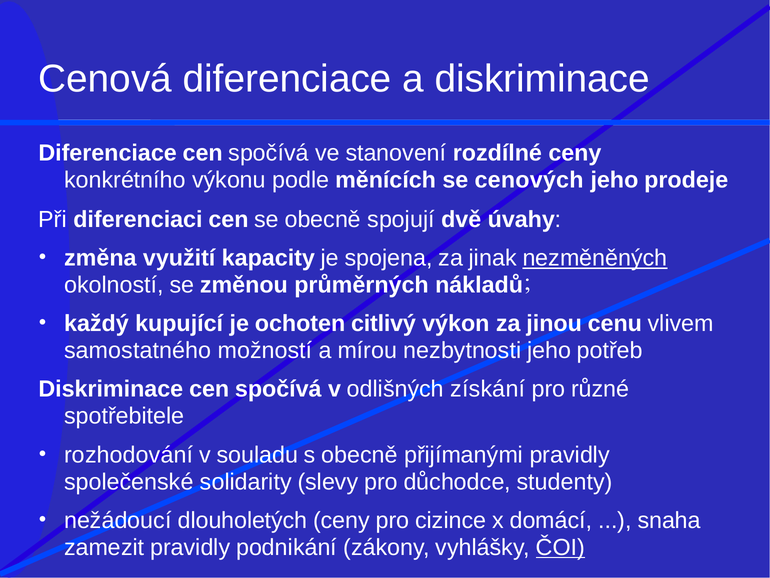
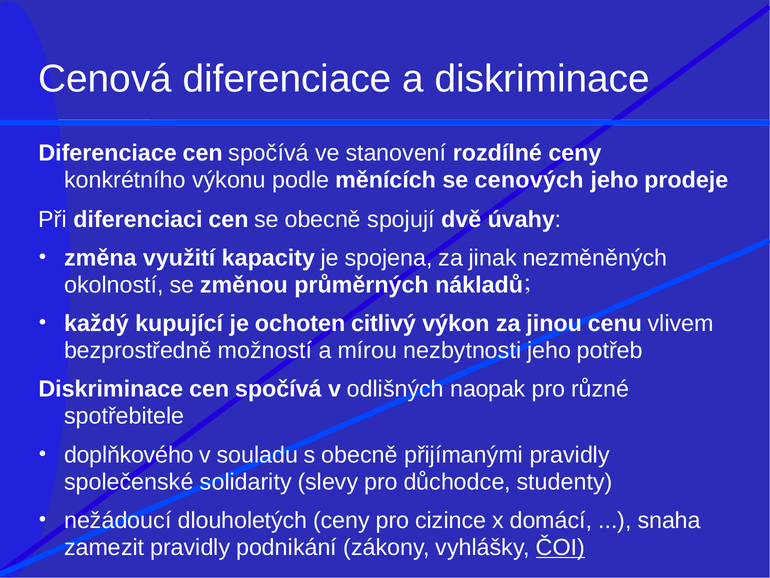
nezměněných underline: present -> none (595, 258)
samostatného: samostatného -> bezprostředně (138, 350)
získání: získání -> naopak (488, 389)
rozhodování: rozhodování -> doplňkového (129, 454)
